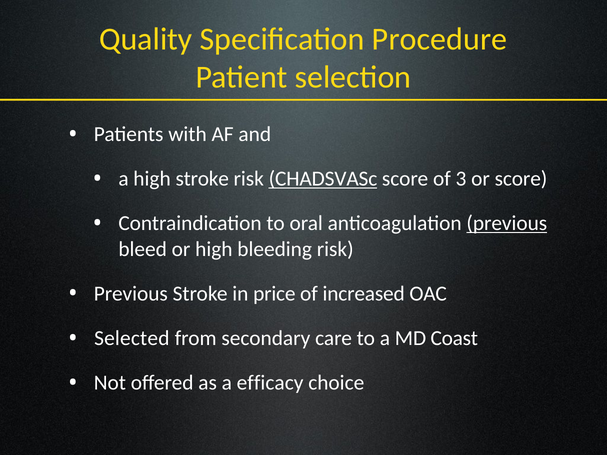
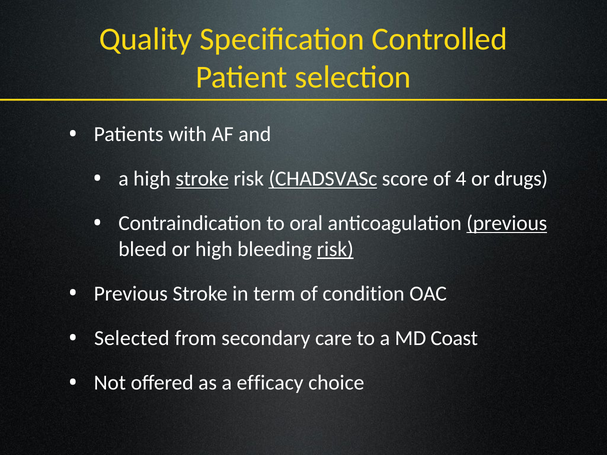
Procedure: Procedure -> Controlled (440, 39)
stroke underline: none -> present (202, 179)
3: 3 -> 4 (461, 179)
or score: score -> drugs (521, 179)
risk underline: none -> present (335, 249)
price: price -> term (274, 294)
increased: increased -> condition (364, 294)
